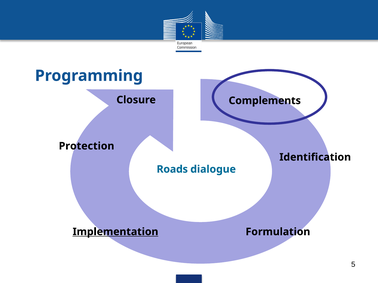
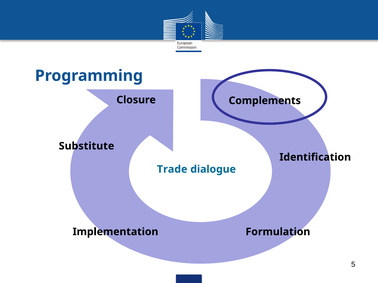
Protection: Protection -> Substitute (87, 146)
Roads: Roads -> Trade (172, 170)
Implementation underline: present -> none (115, 232)
